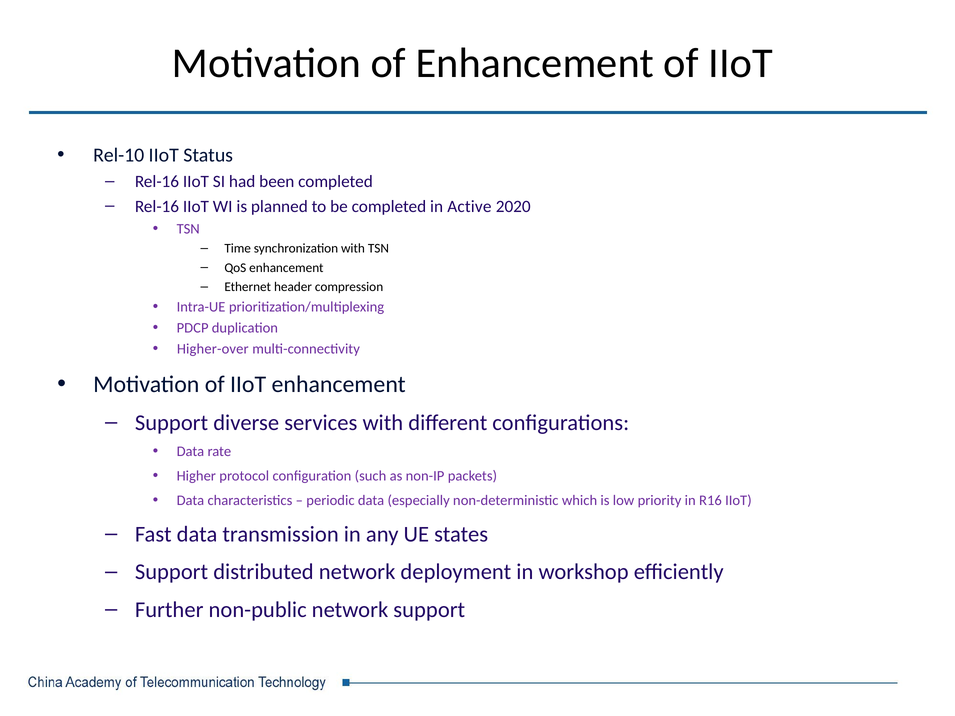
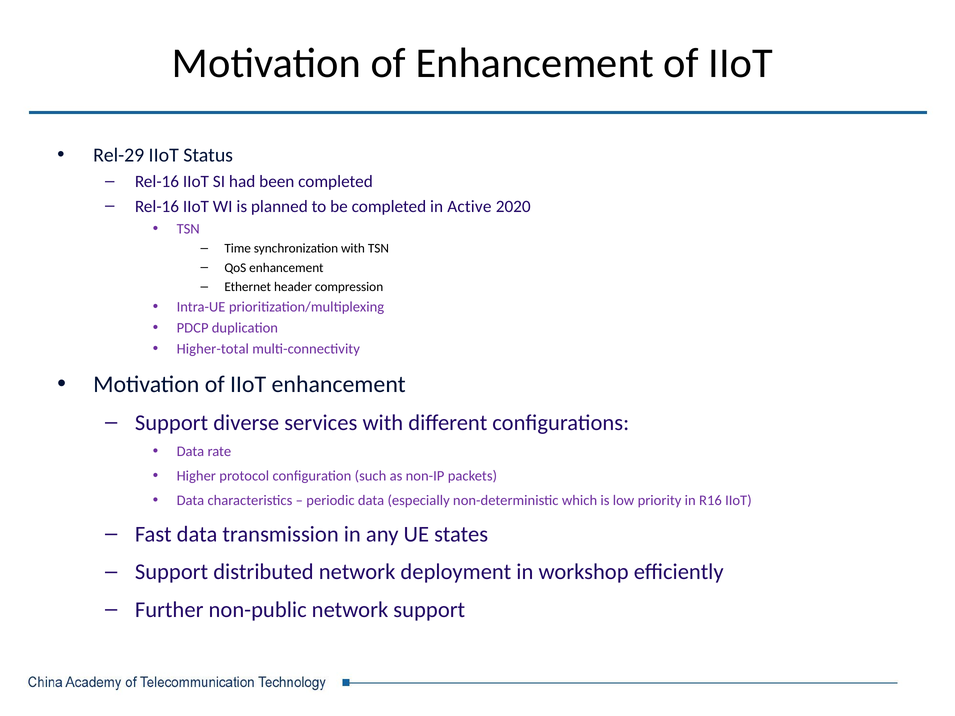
Rel-10: Rel-10 -> Rel-29 (119, 155)
Higher-over: Higher-over -> Higher-total (213, 349)
